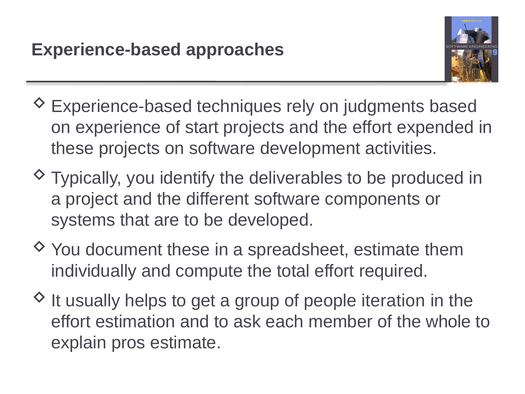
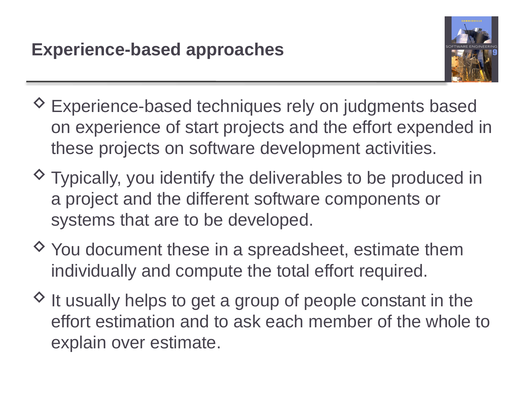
iteration: iteration -> constant (393, 300)
pros: pros -> over (128, 342)
